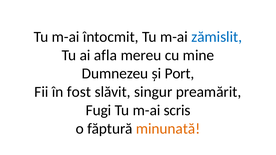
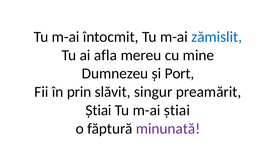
fost: fost -> prin (79, 92)
Fugi: Fugi -> Știai (99, 110)
m-ai scris: scris -> știai (177, 110)
minunată colour: orange -> purple (168, 129)
